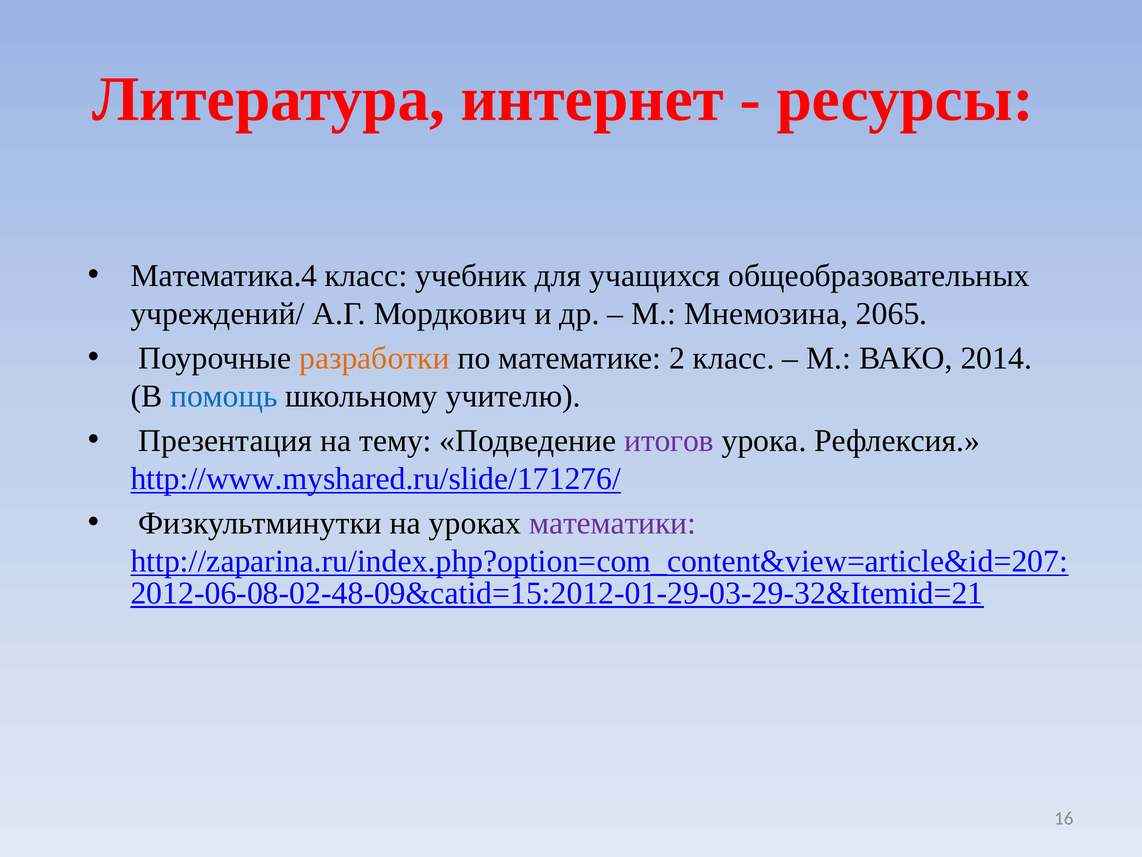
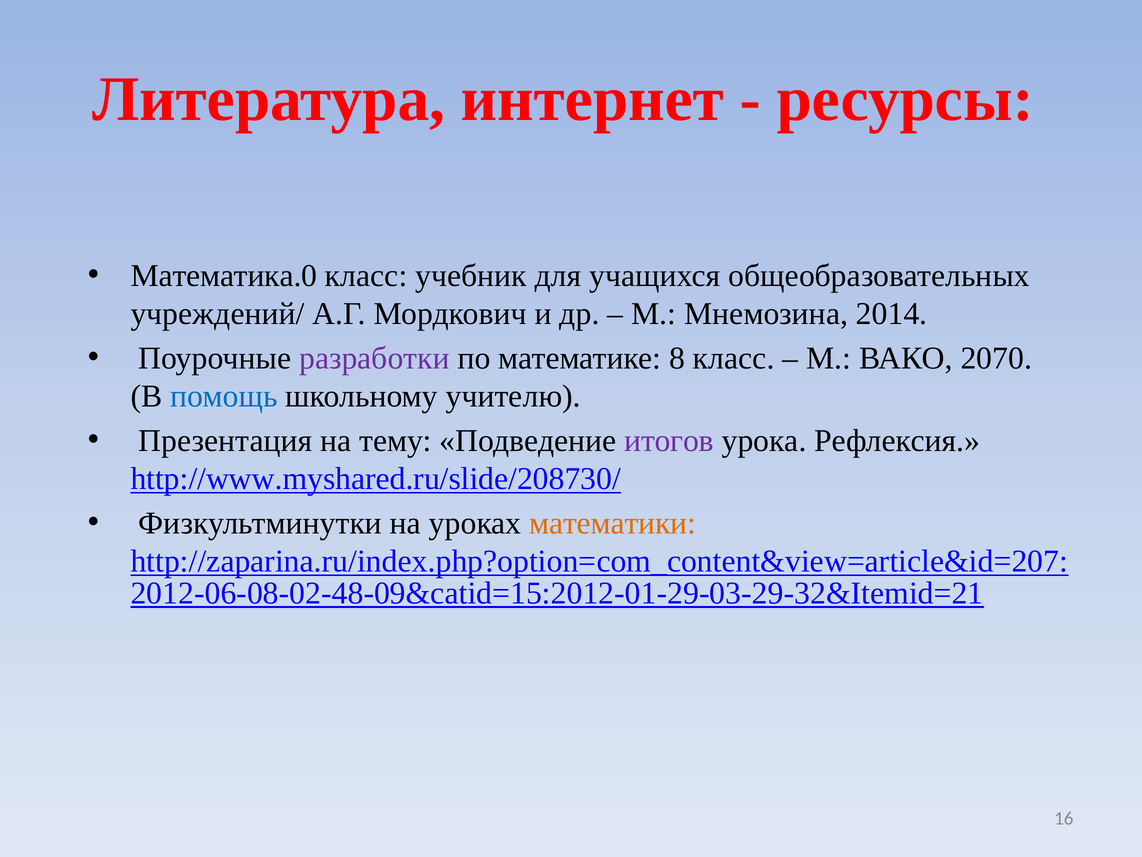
Математика.4: Математика.4 -> Математика.0 (224, 275)
2065: 2065 -> 2014 (892, 313)
разработки colour: orange -> purple (374, 358)
2: 2 -> 8 (677, 358)
2014: 2014 -> 2070 (996, 358)
http://www.myshared.ru/slide/171276/: http://www.myshared.ru/slide/171276/ -> http://www.myshared.ru/slide/208730/ (376, 478)
математики colour: purple -> orange (613, 523)
